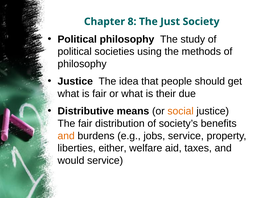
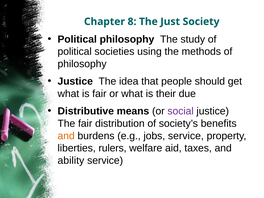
social colour: orange -> purple (181, 111)
either: either -> rulers (113, 148)
would: would -> ability (71, 160)
